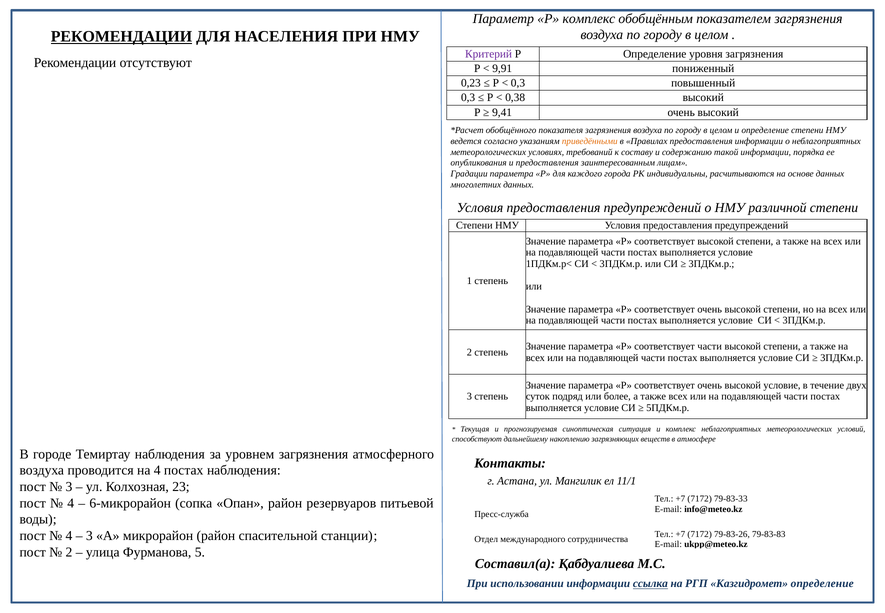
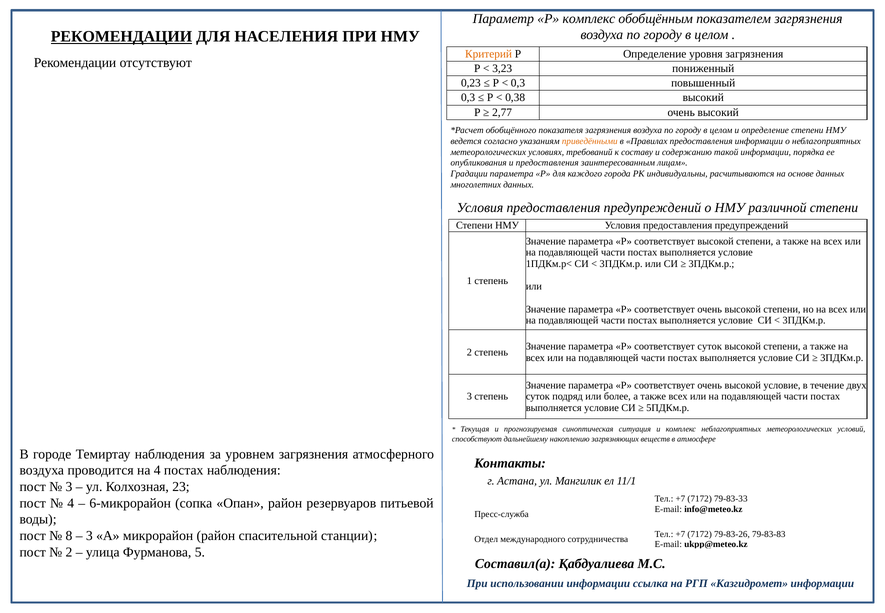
Критерий colour: purple -> orange (489, 54)
9,91: 9,91 -> 3,23 (502, 68)
9,41: 9,41 -> 2,77 (502, 112)
соответствует части: части -> суток (710, 346)
4: 4 -> 8 (69, 536)
ссылка underline: present -> none (650, 583)
Казгидромет определение: определение -> информации (822, 583)
